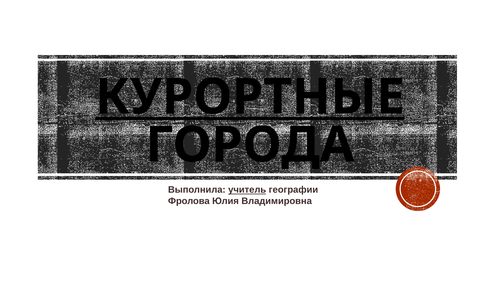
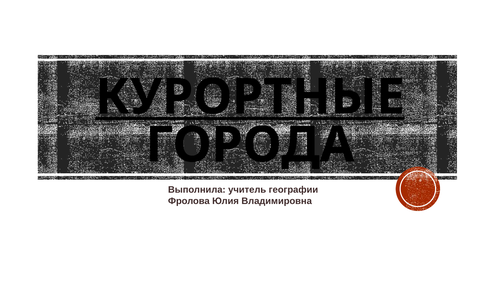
учитель underline: present -> none (247, 190)
